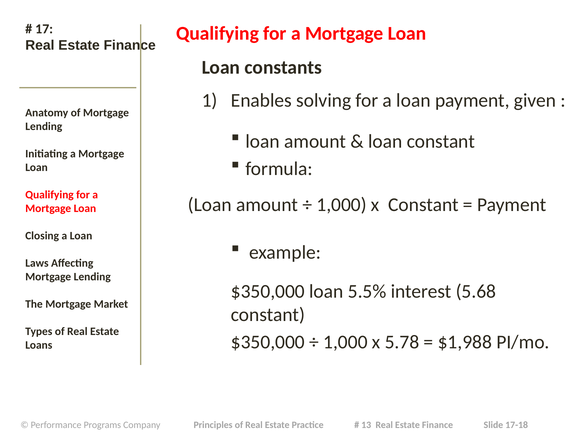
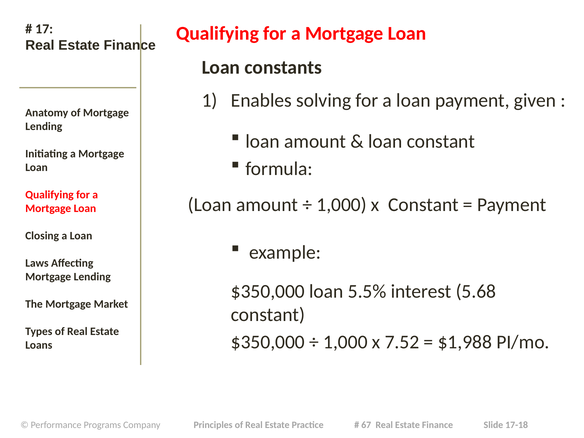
5.78: 5.78 -> 7.52 (402, 342)
13: 13 -> 67 (366, 425)
